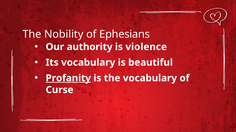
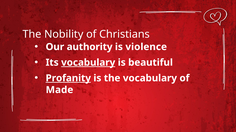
Ephesians: Ephesians -> Christians (125, 34)
vocabulary underline: none -> present (88, 63)
Curse: Curse -> Made (59, 90)
